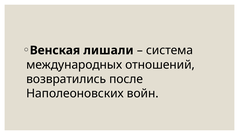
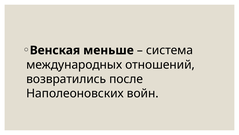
лишали: лишали -> меньше (109, 50)
